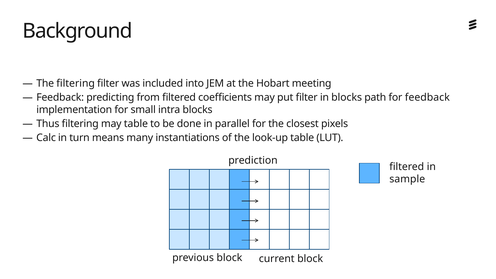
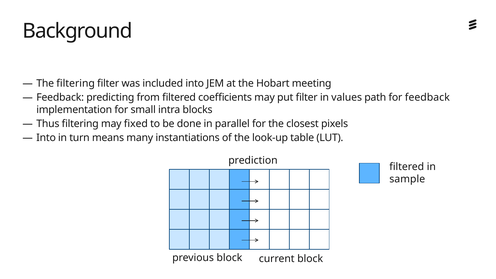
in blocks: blocks -> values (347, 97)
may table: table -> fixed (136, 124)
Calc: Calc -> Into (46, 138)
